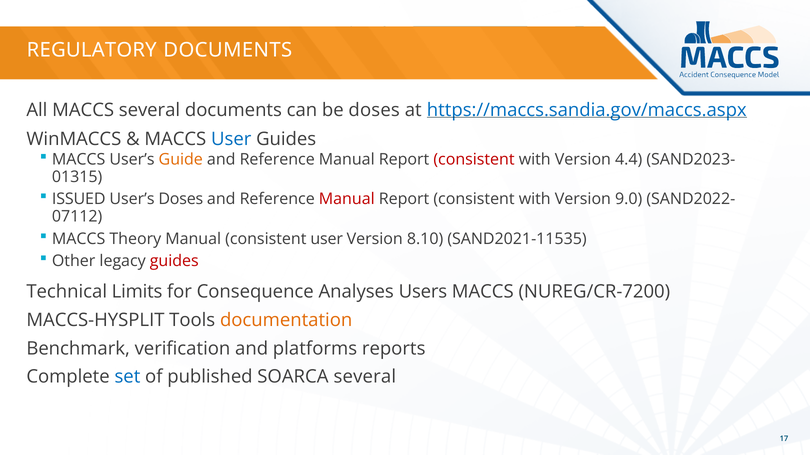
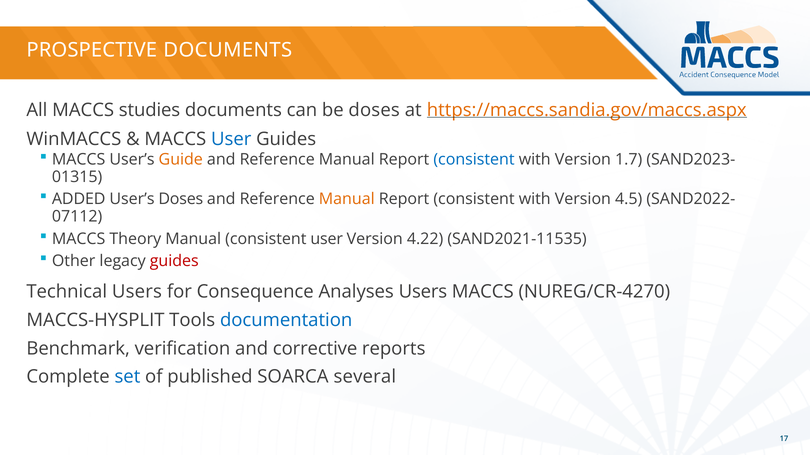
REGULATORY: REGULATORY -> PROSPECTIVE (92, 50)
MACCS several: several -> studies (150, 110)
https://maccs.sandia.gov/maccs.aspx colour: blue -> orange (587, 110)
consistent colour: red -> blue (474, 160)
4.4: 4.4 -> 1.7 (629, 160)
ISSUED: ISSUED -> ADDED (79, 199)
Manual colour: red -> orange (347, 199)
9.0: 9.0 -> 4.5 (629, 199)
8.10: 8.10 -> 4.22 (425, 239)
Technical Limits: Limits -> Users (137, 292)
NUREG/CR-7200: NUREG/CR-7200 -> NUREG/CR-4270 (594, 292)
documentation colour: orange -> blue (286, 320)
platforms: platforms -> corrective (315, 349)
